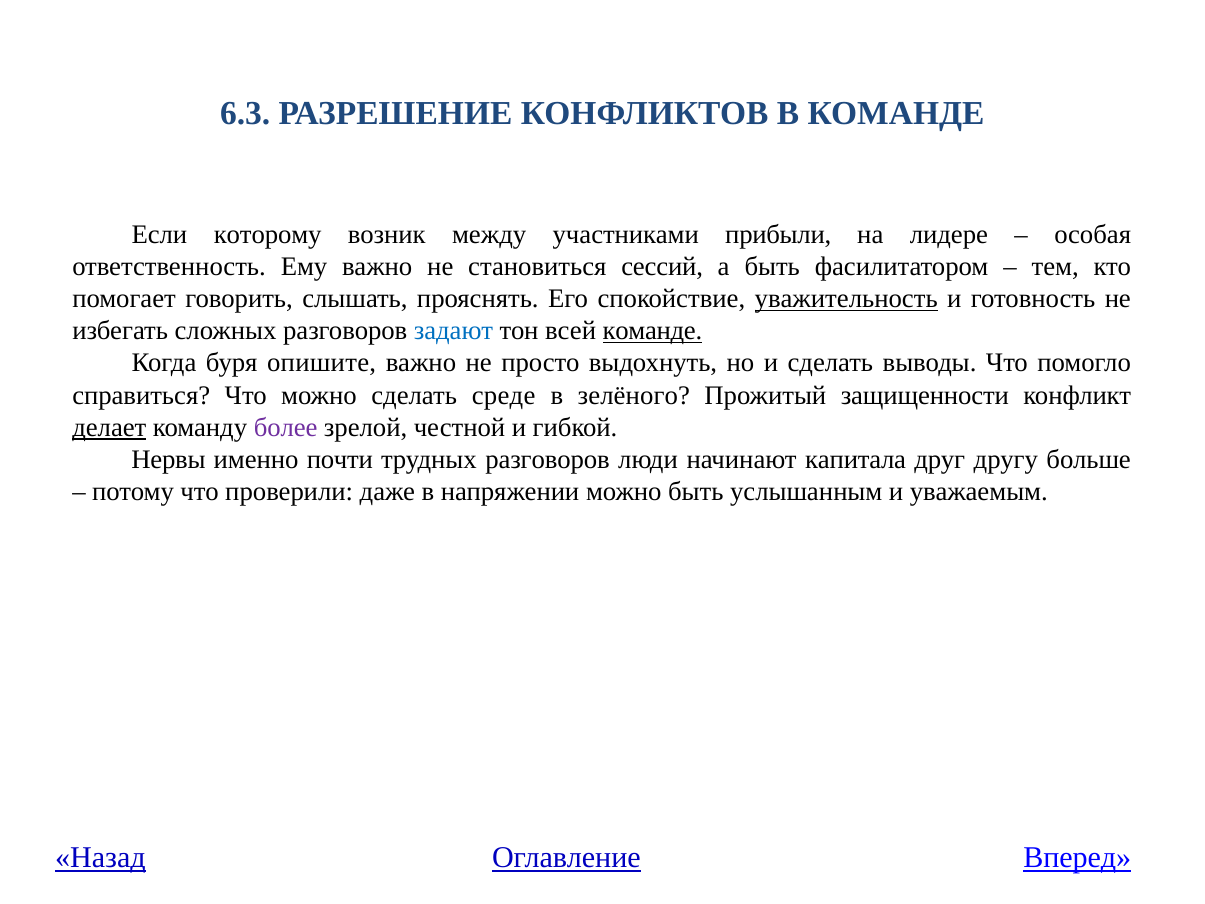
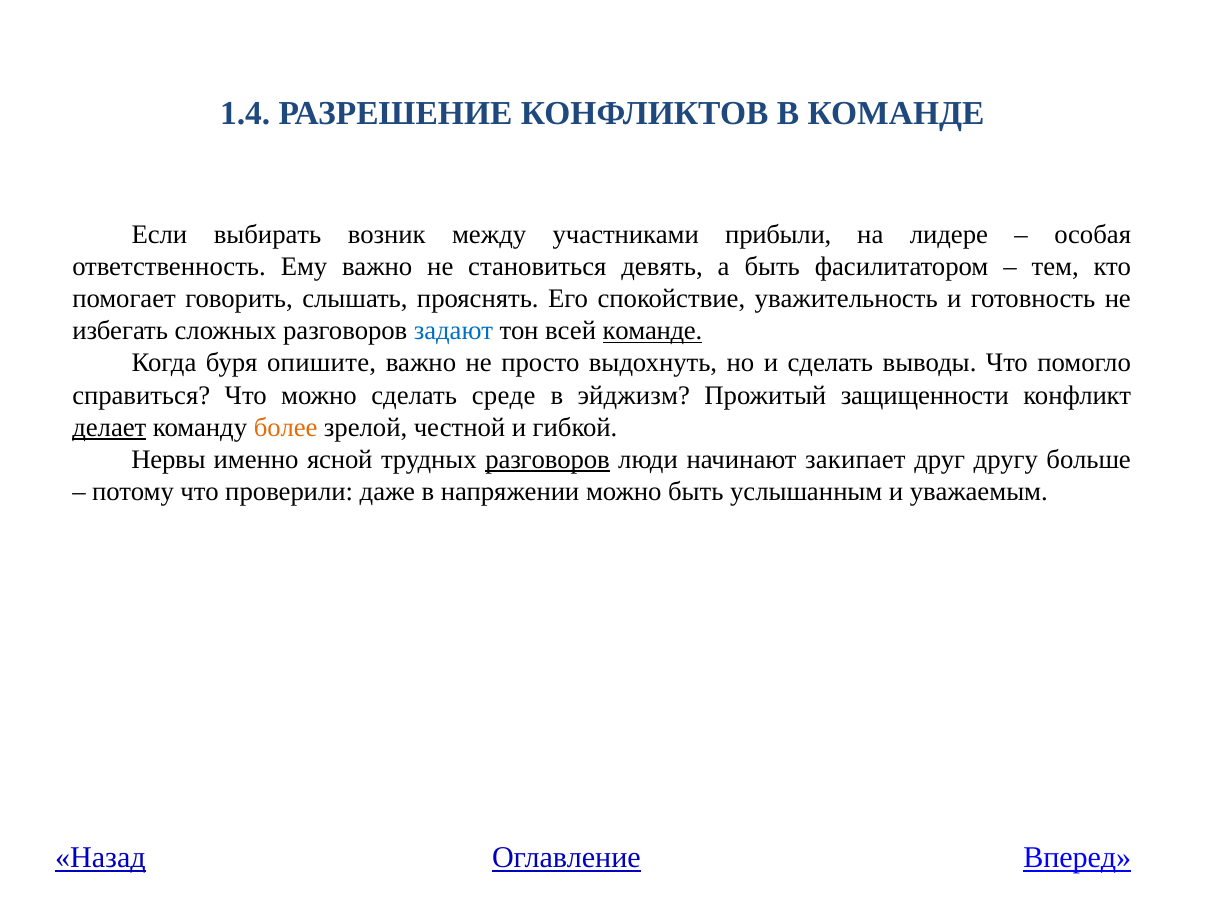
6.3: 6.3 -> 1.4 (245, 114)
которому: которому -> выбирать (268, 235)
сессий: сессий -> девять (662, 267)
уважительность underline: present -> none (846, 299)
зелёного: зелёного -> эйджизм (634, 395)
более colour: purple -> orange (286, 427)
почти: почти -> ясной (340, 459)
разговоров underline: none -> present (548, 459)
капитала: капитала -> закипает (855, 459)
